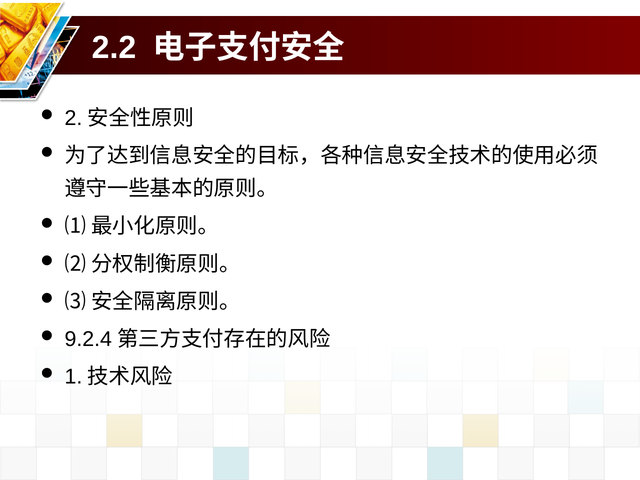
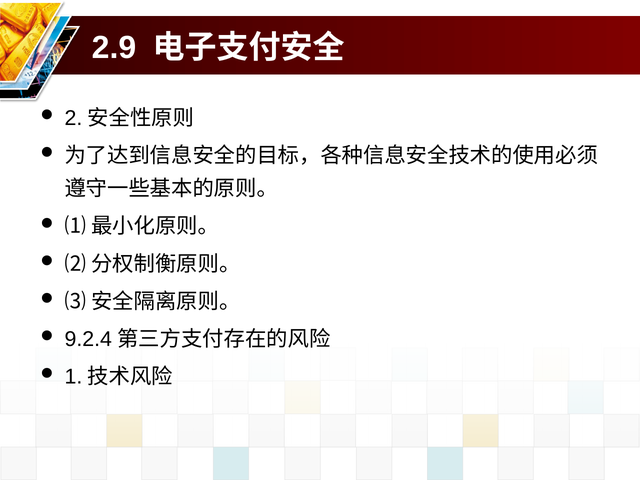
2.2: 2.2 -> 2.9 (114, 48)
